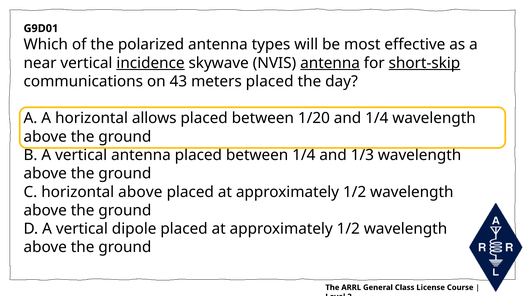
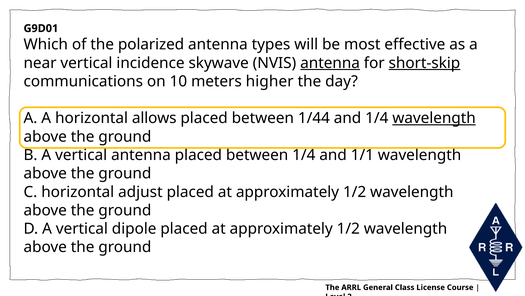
incidence underline: present -> none (150, 63)
43: 43 -> 10 (178, 81)
meters placed: placed -> higher (270, 81)
1/20: 1/20 -> 1/44 (314, 118)
wavelength underline: none -> present (434, 118)
1/3: 1/3 -> 1/1 (362, 155)
horizontal above: above -> adjust (140, 192)
